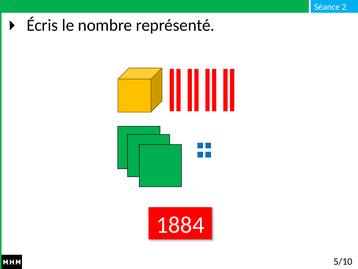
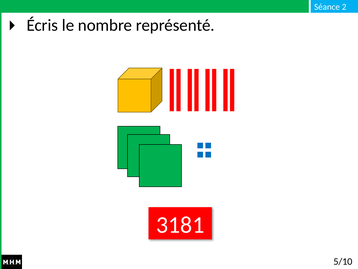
1884: 1884 -> 3181 (180, 225)
